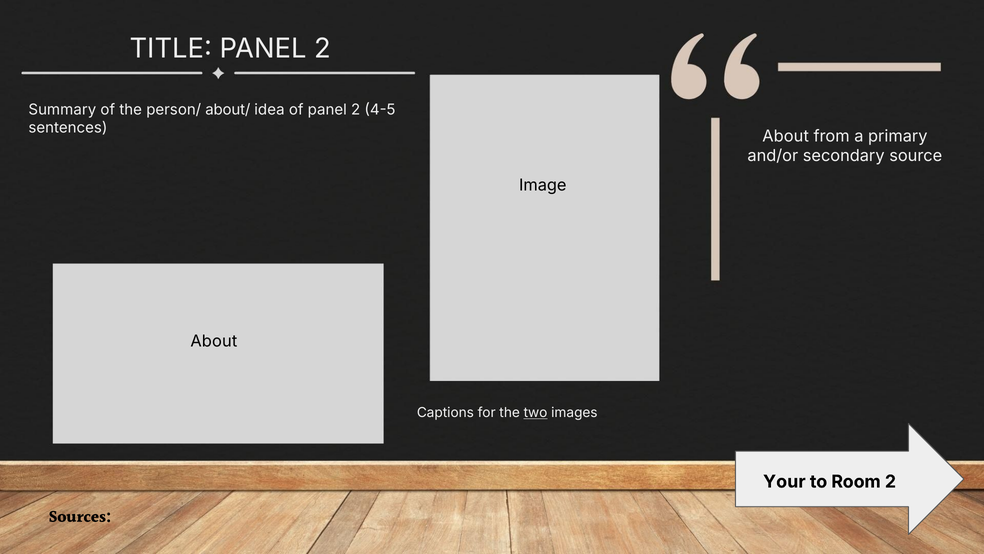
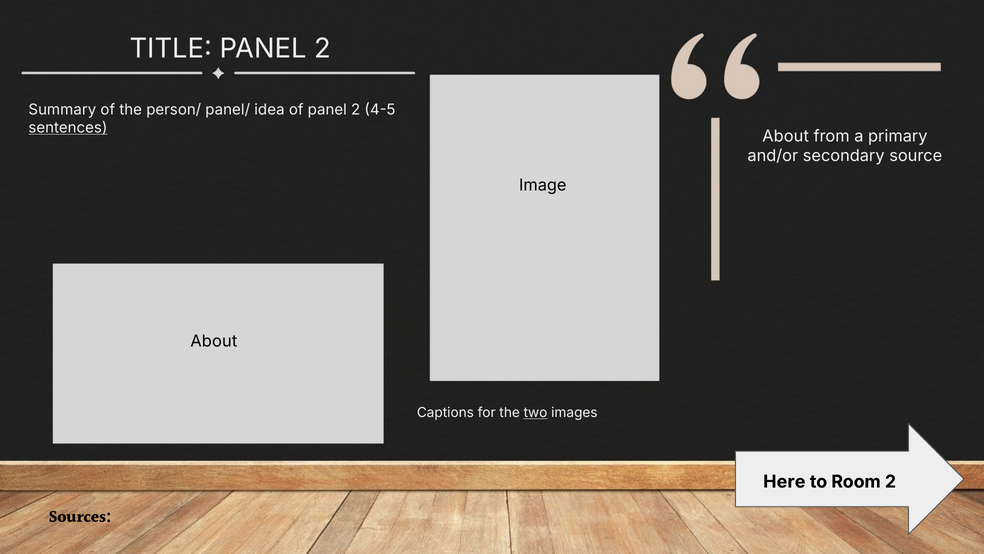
about/: about/ -> panel/ (228, 110)
sentences underline: none -> present (68, 128)
Your: Your -> Here (784, 481)
